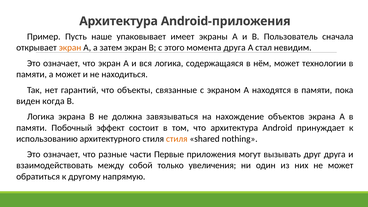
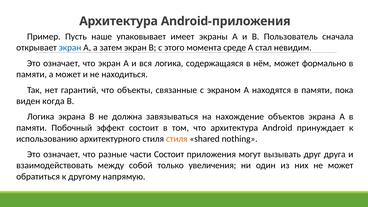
экран colour: orange -> blue (70, 48)
момента друга: друга -> среде (235, 48)
технологии: технологии -> формально (324, 63)
части Первые: Первые -> Состоит (169, 154)
